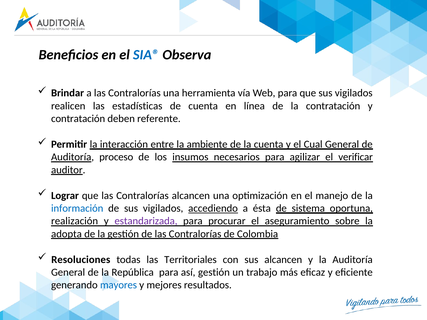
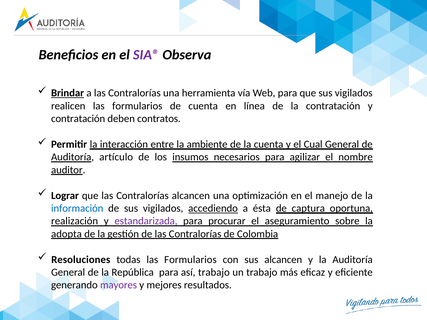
SIA® colour: blue -> purple (146, 55)
Brindar underline: none -> present (68, 93)
realicen las estadísticas: estadísticas -> formularios (137, 106)
referente: referente -> contratos (159, 119)
proceso: proceso -> artículo (116, 157)
verificar: verificar -> nombre (356, 157)
sistema: sistema -> captura (308, 208)
todas las Territoriales: Territoriales -> Formularios (190, 260)
así gestión: gestión -> trabajo (214, 273)
mayores colour: blue -> purple (119, 285)
